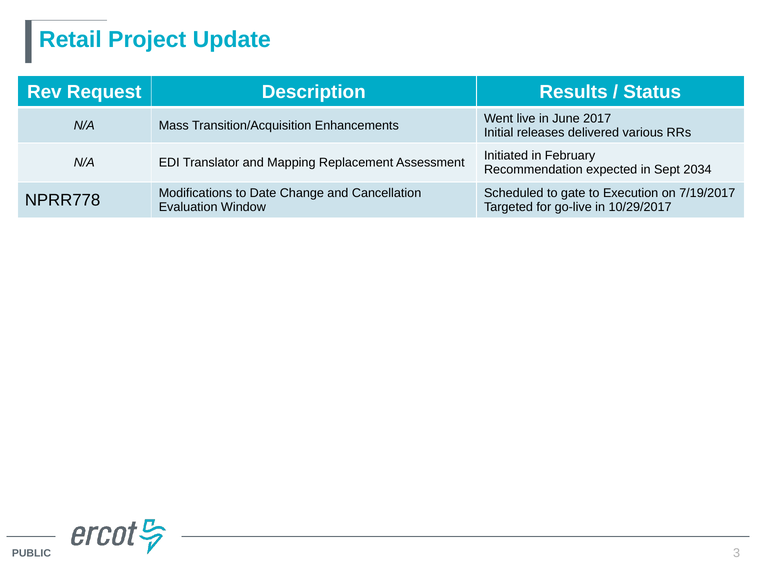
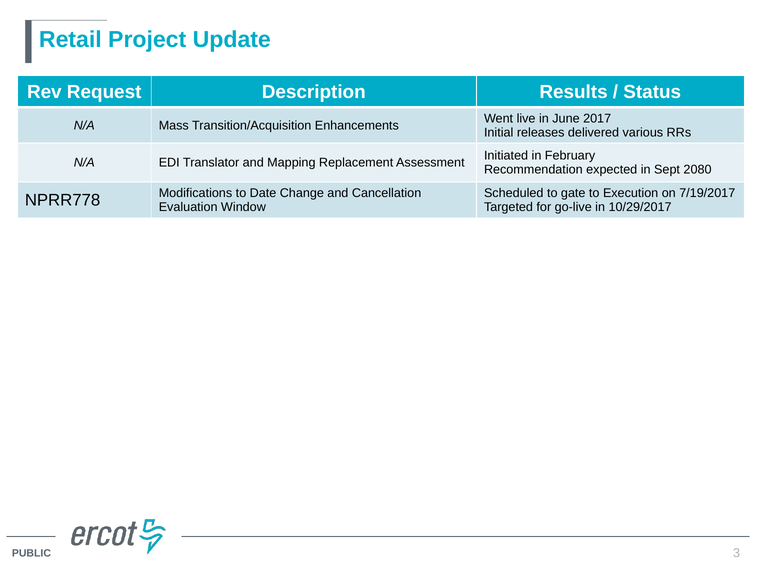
2034: 2034 -> 2080 (698, 170)
